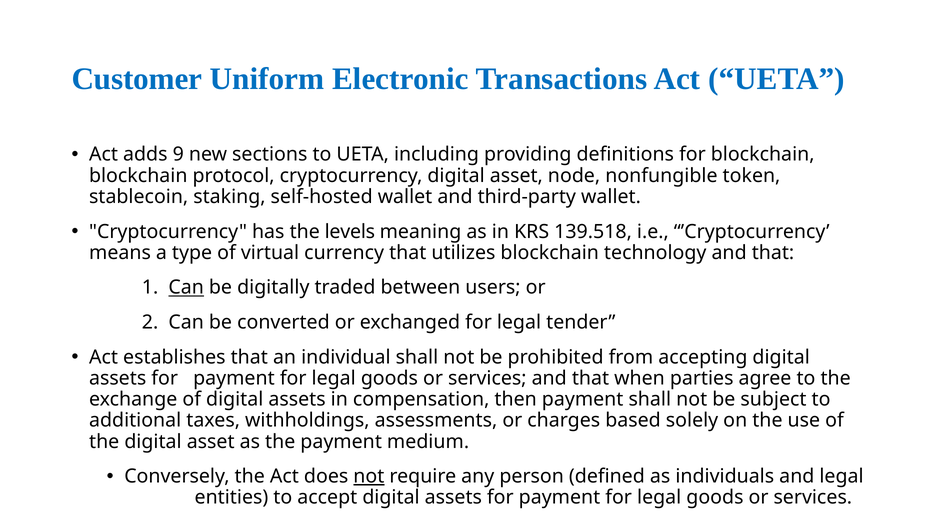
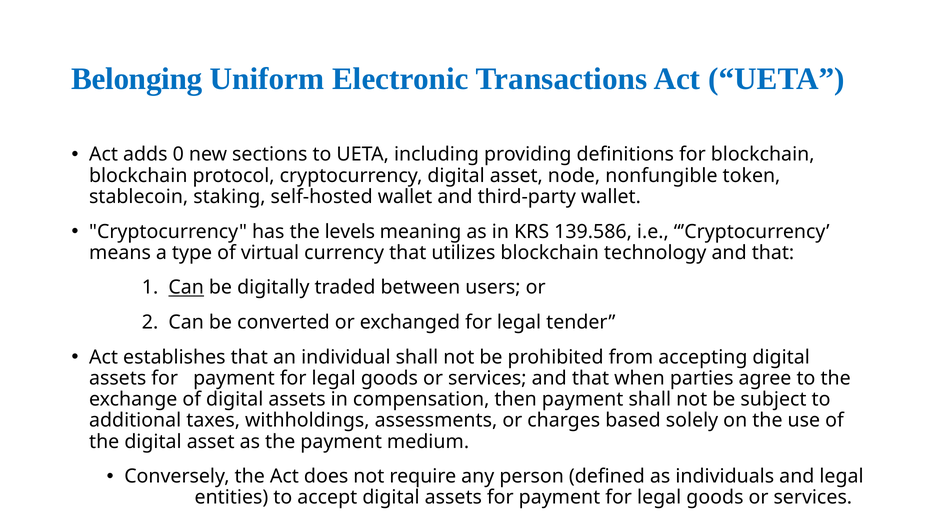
Customer: Customer -> Belonging (137, 79)
9: 9 -> 0 (178, 154)
139.518: 139.518 -> 139.586 (593, 231)
not underline: present -> none (369, 476)
